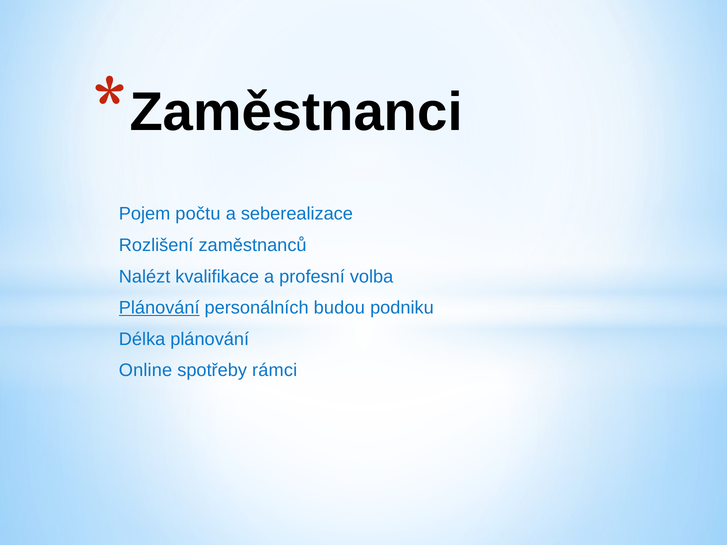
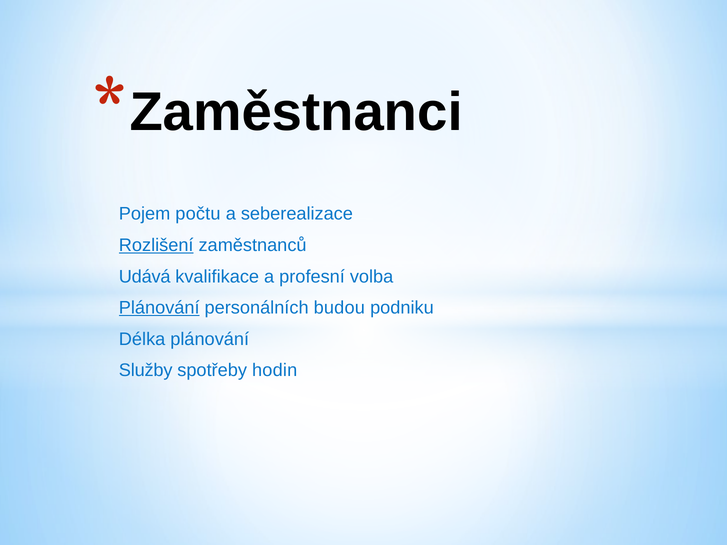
Rozlišení underline: none -> present (156, 245)
Nalézt: Nalézt -> Udává (145, 277)
Online: Online -> Služby (146, 371)
rámci: rámci -> hodin (275, 371)
